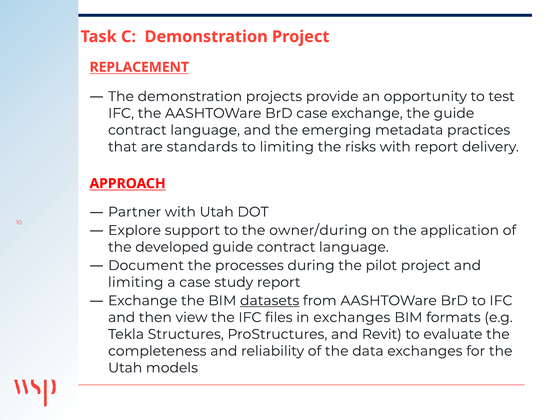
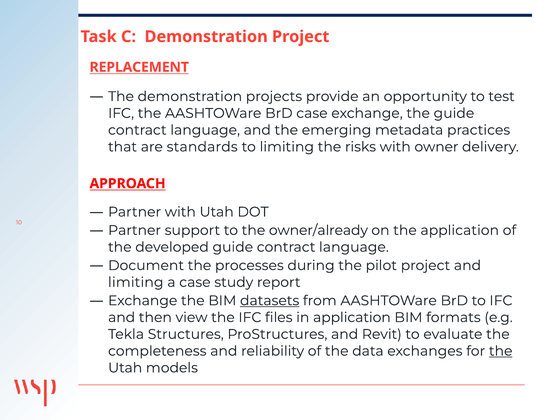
with report: report -> owner (436, 147)
Explore: Explore -> Partner (135, 230)
owner/during: owner/during -> owner/already (318, 230)
in exchanges: exchanges -> application (352, 317)
the underline: none -> present (501, 351)
